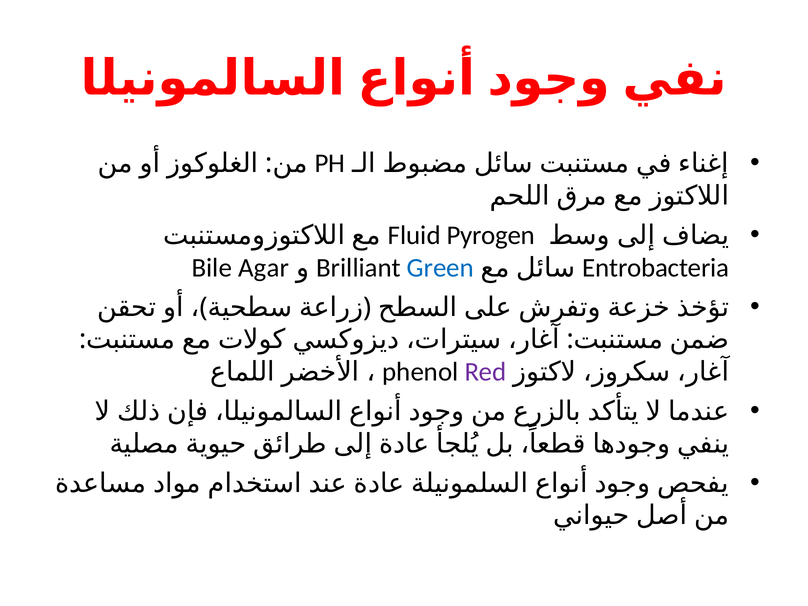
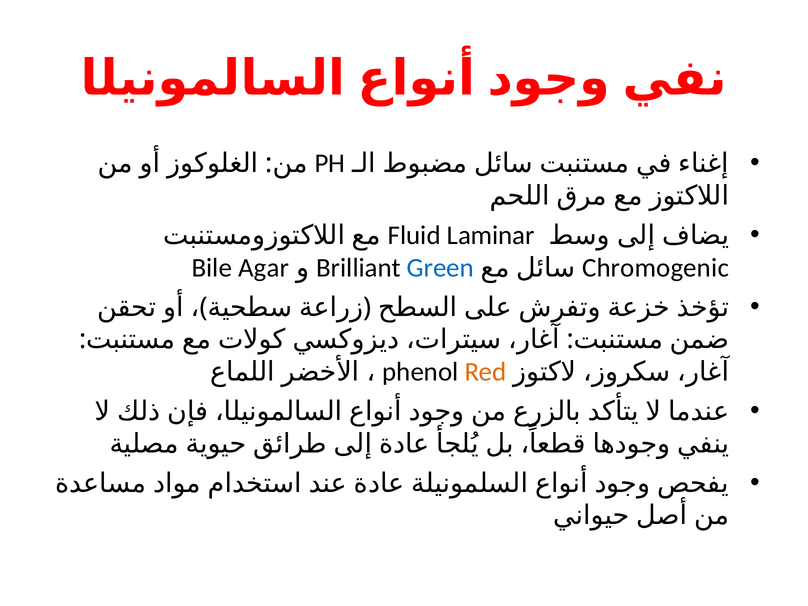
Pyrogen: Pyrogen -> Laminar (491, 235)
Entrobacteria: Entrobacteria -> Chromogenic (656, 268)
Red colour: purple -> orange (485, 372)
